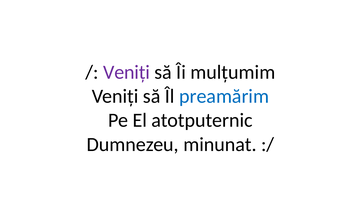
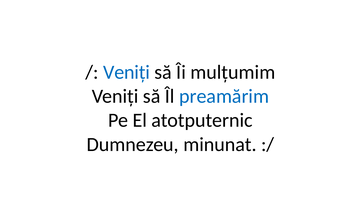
Veniți colour: purple -> blue (127, 72)
